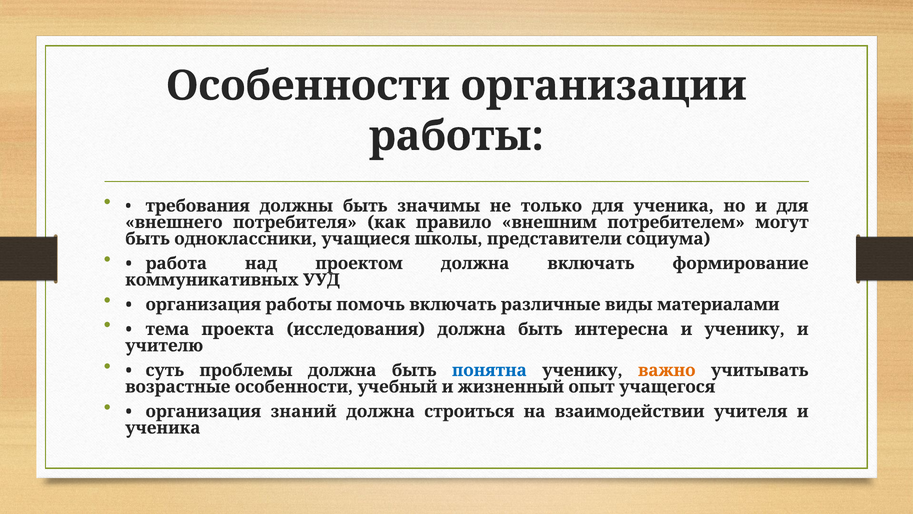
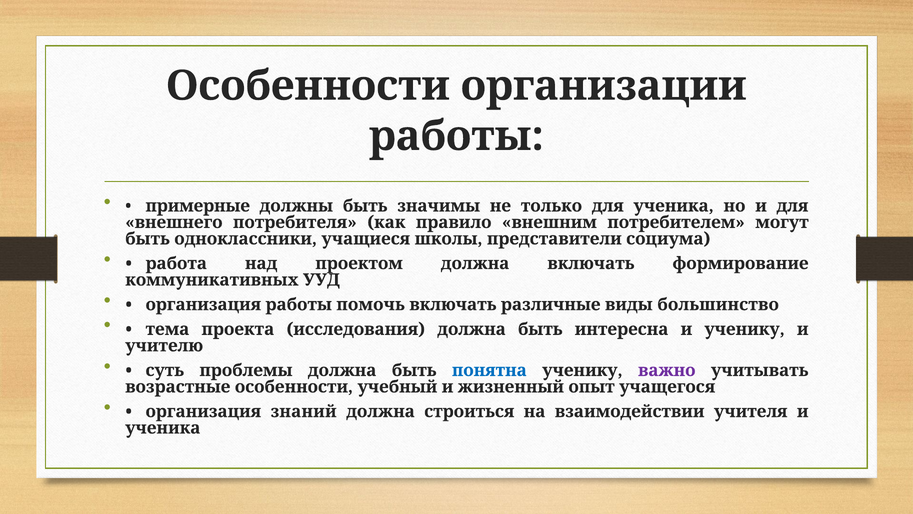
требования: требования -> примерные (198, 206)
материалами: материалами -> большинство (718, 304)
важно colour: orange -> purple (667, 370)
